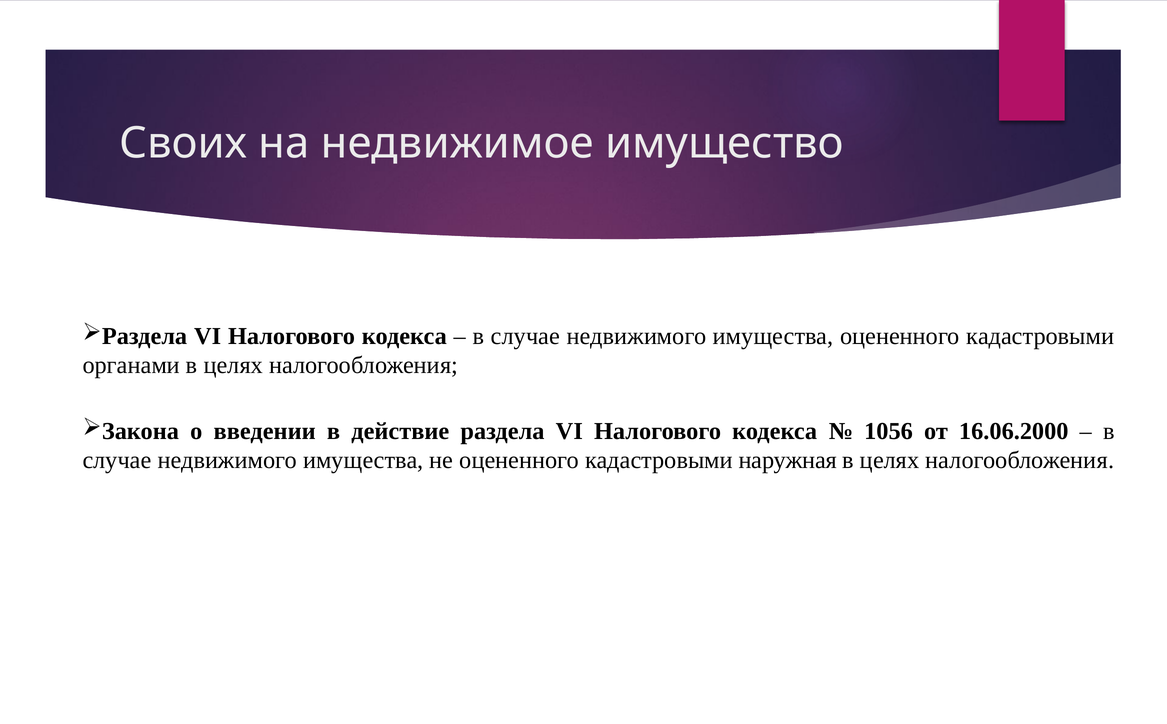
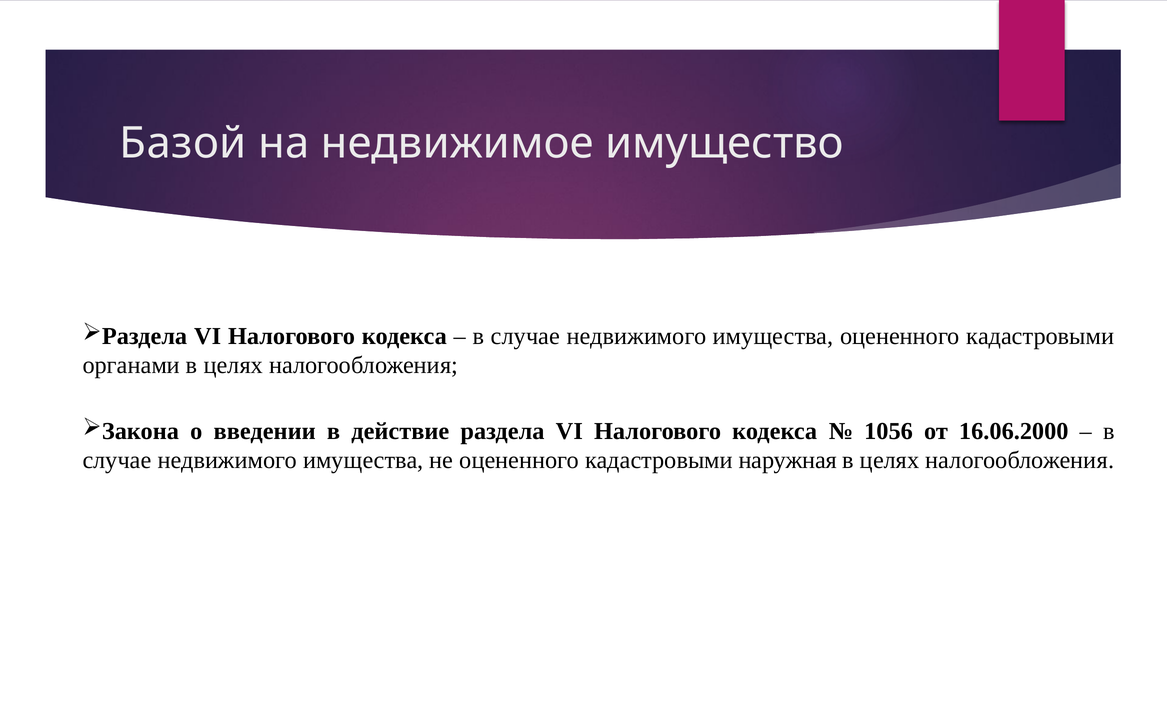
Своих: Своих -> Базой (183, 143)
